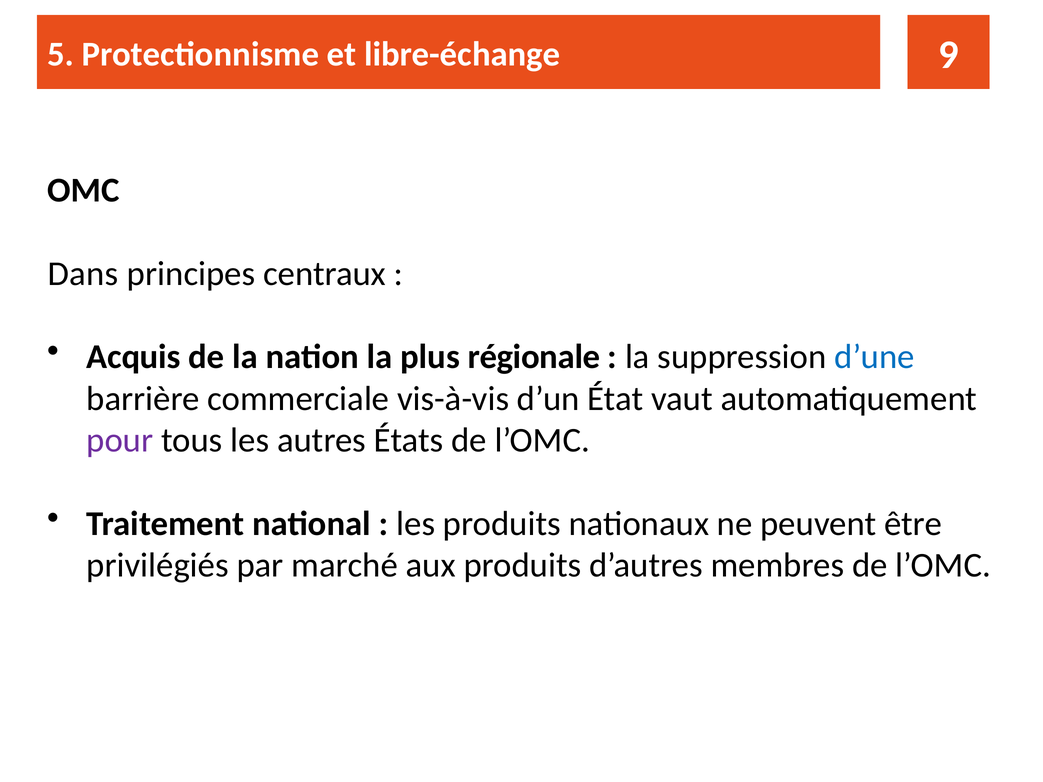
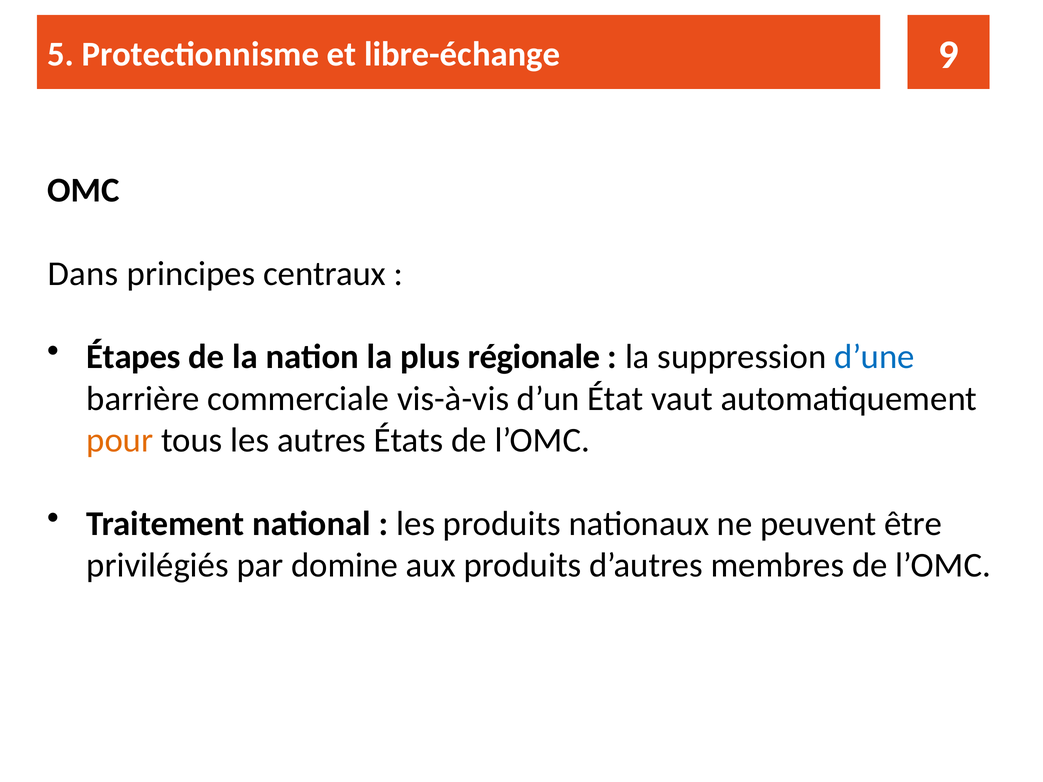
Acquis: Acquis -> Étapes (134, 357)
pour colour: purple -> orange (120, 441)
marché: marché -> domine (345, 566)
